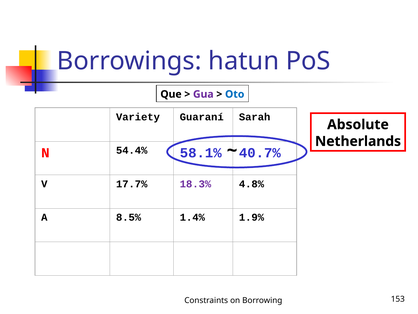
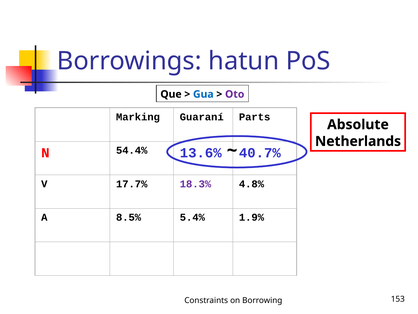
Gua colour: purple -> blue (203, 94)
Oto colour: blue -> purple (235, 94)
Variety: Variety -> Marking (138, 117)
Sarah: Sarah -> Parts (255, 117)
58.1%: 58.1% -> 13.6% (201, 153)
1.4%: 1.4% -> 5.4% (192, 217)
